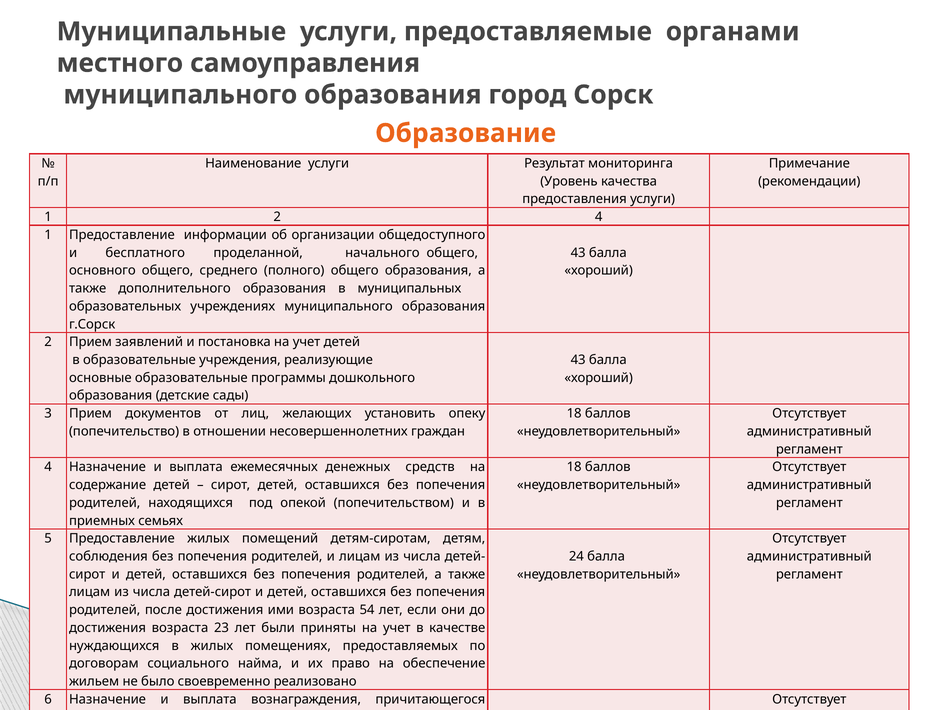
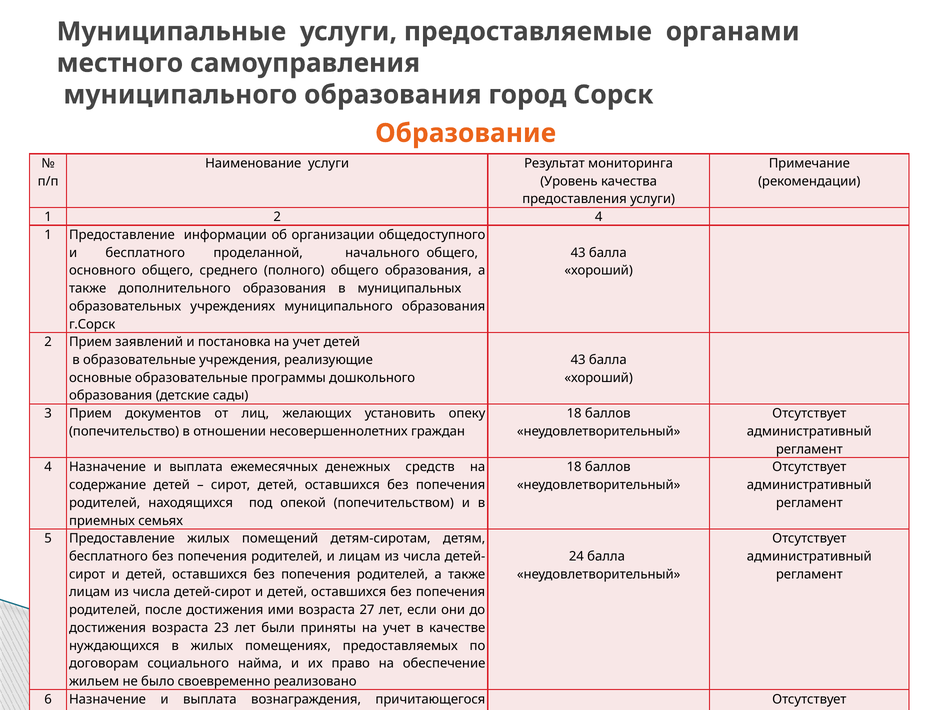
соблюдения: соблюдения -> бесплатного (108, 556)
54: 54 -> 27 (367, 610)
